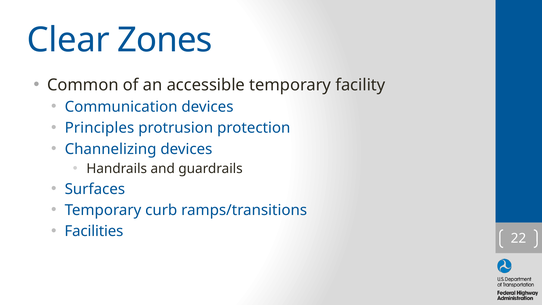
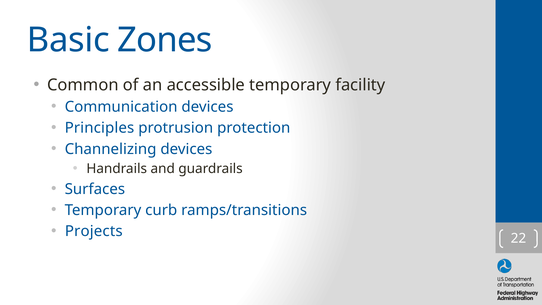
Clear: Clear -> Basic (68, 40)
Facilities: Facilities -> Projects (94, 231)
